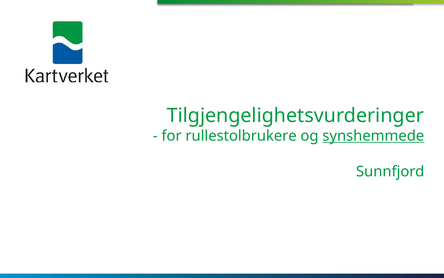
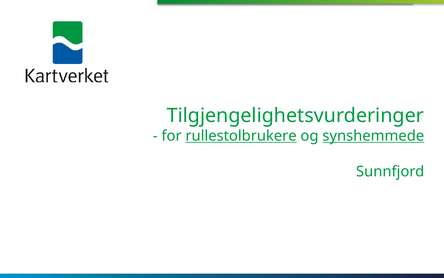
rullestolbrukere underline: none -> present (241, 136)
